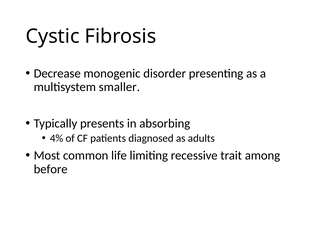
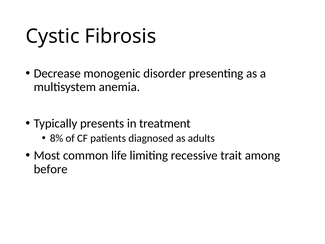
smaller: smaller -> anemia (119, 87)
absorbing: absorbing -> treatment (165, 123)
4%: 4% -> 8% (57, 138)
